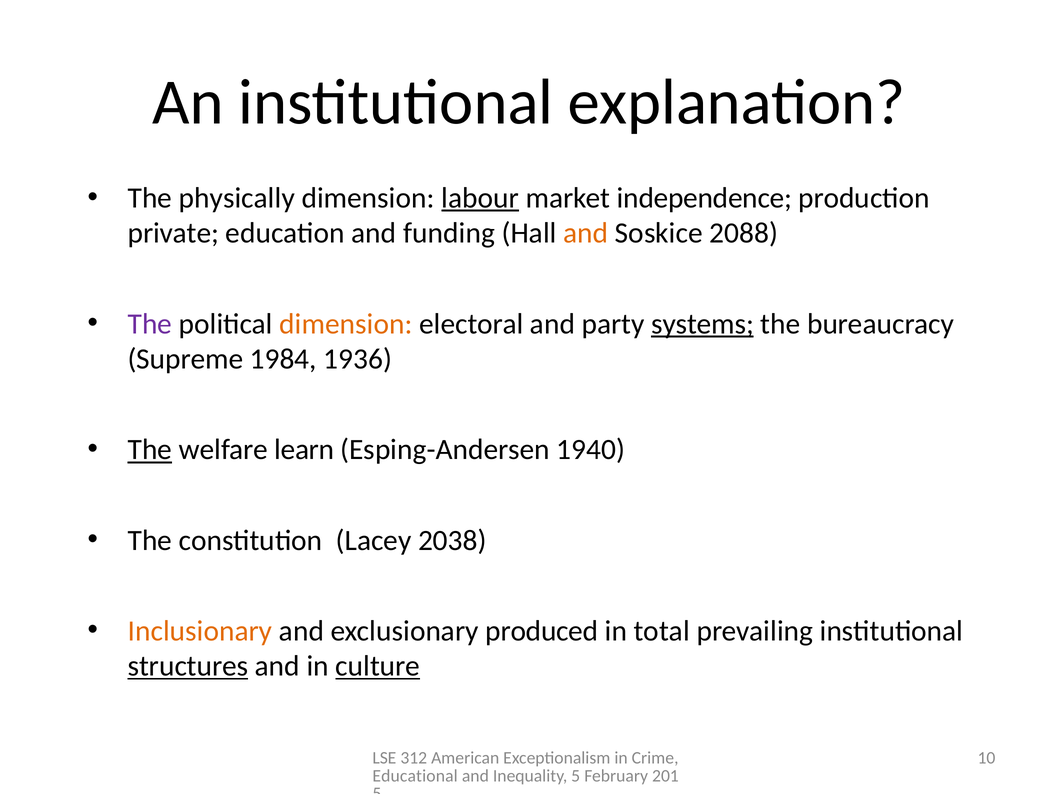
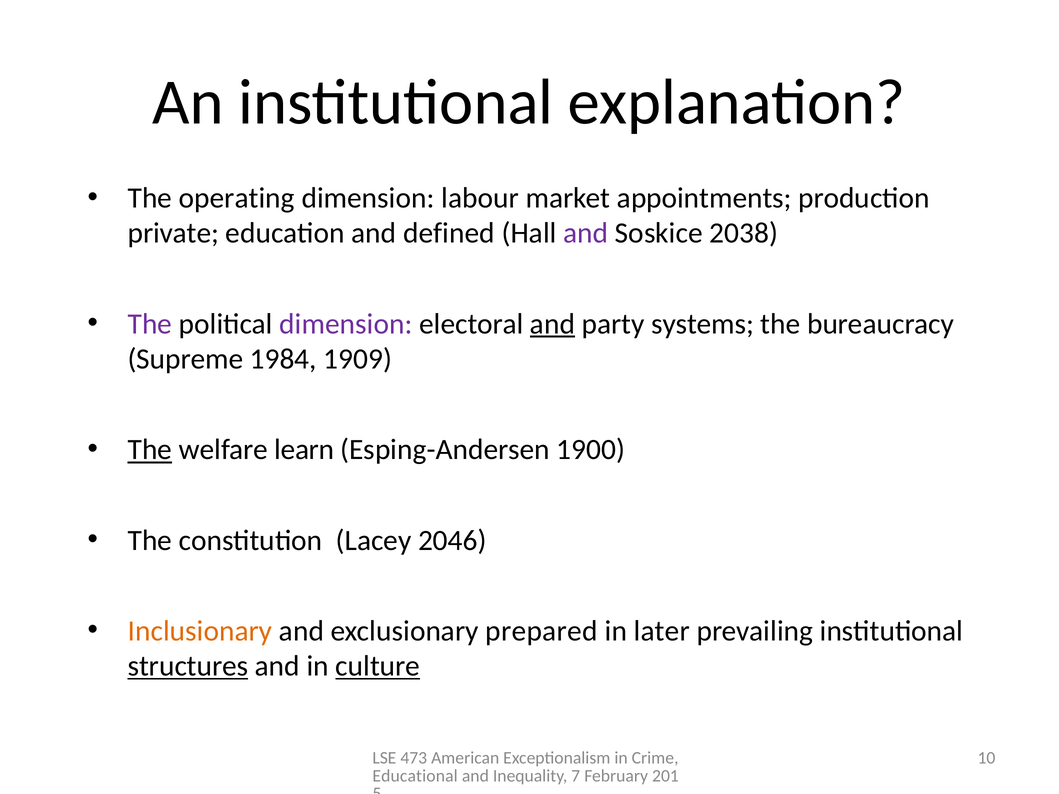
physically: physically -> operating (237, 198)
labour underline: present -> none (480, 198)
independence: independence -> appointments (704, 198)
funding: funding -> defined (449, 233)
and colour: orange -> purple (586, 233)
2088: 2088 -> 2038 (744, 233)
dimension colour: orange -> purple (346, 324)
and underline: none -> present (552, 324)
systems underline: present -> none (703, 324)
1936: 1936 -> 1909 (358, 359)
1940: 1940 -> 1900 (591, 450)
2038: 2038 -> 2046 (452, 540)
produced: produced -> prepared (542, 631)
total: total -> later (662, 631)
312: 312 -> 473 (414, 758)
Inequality 5: 5 -> 7 (576, 776)
